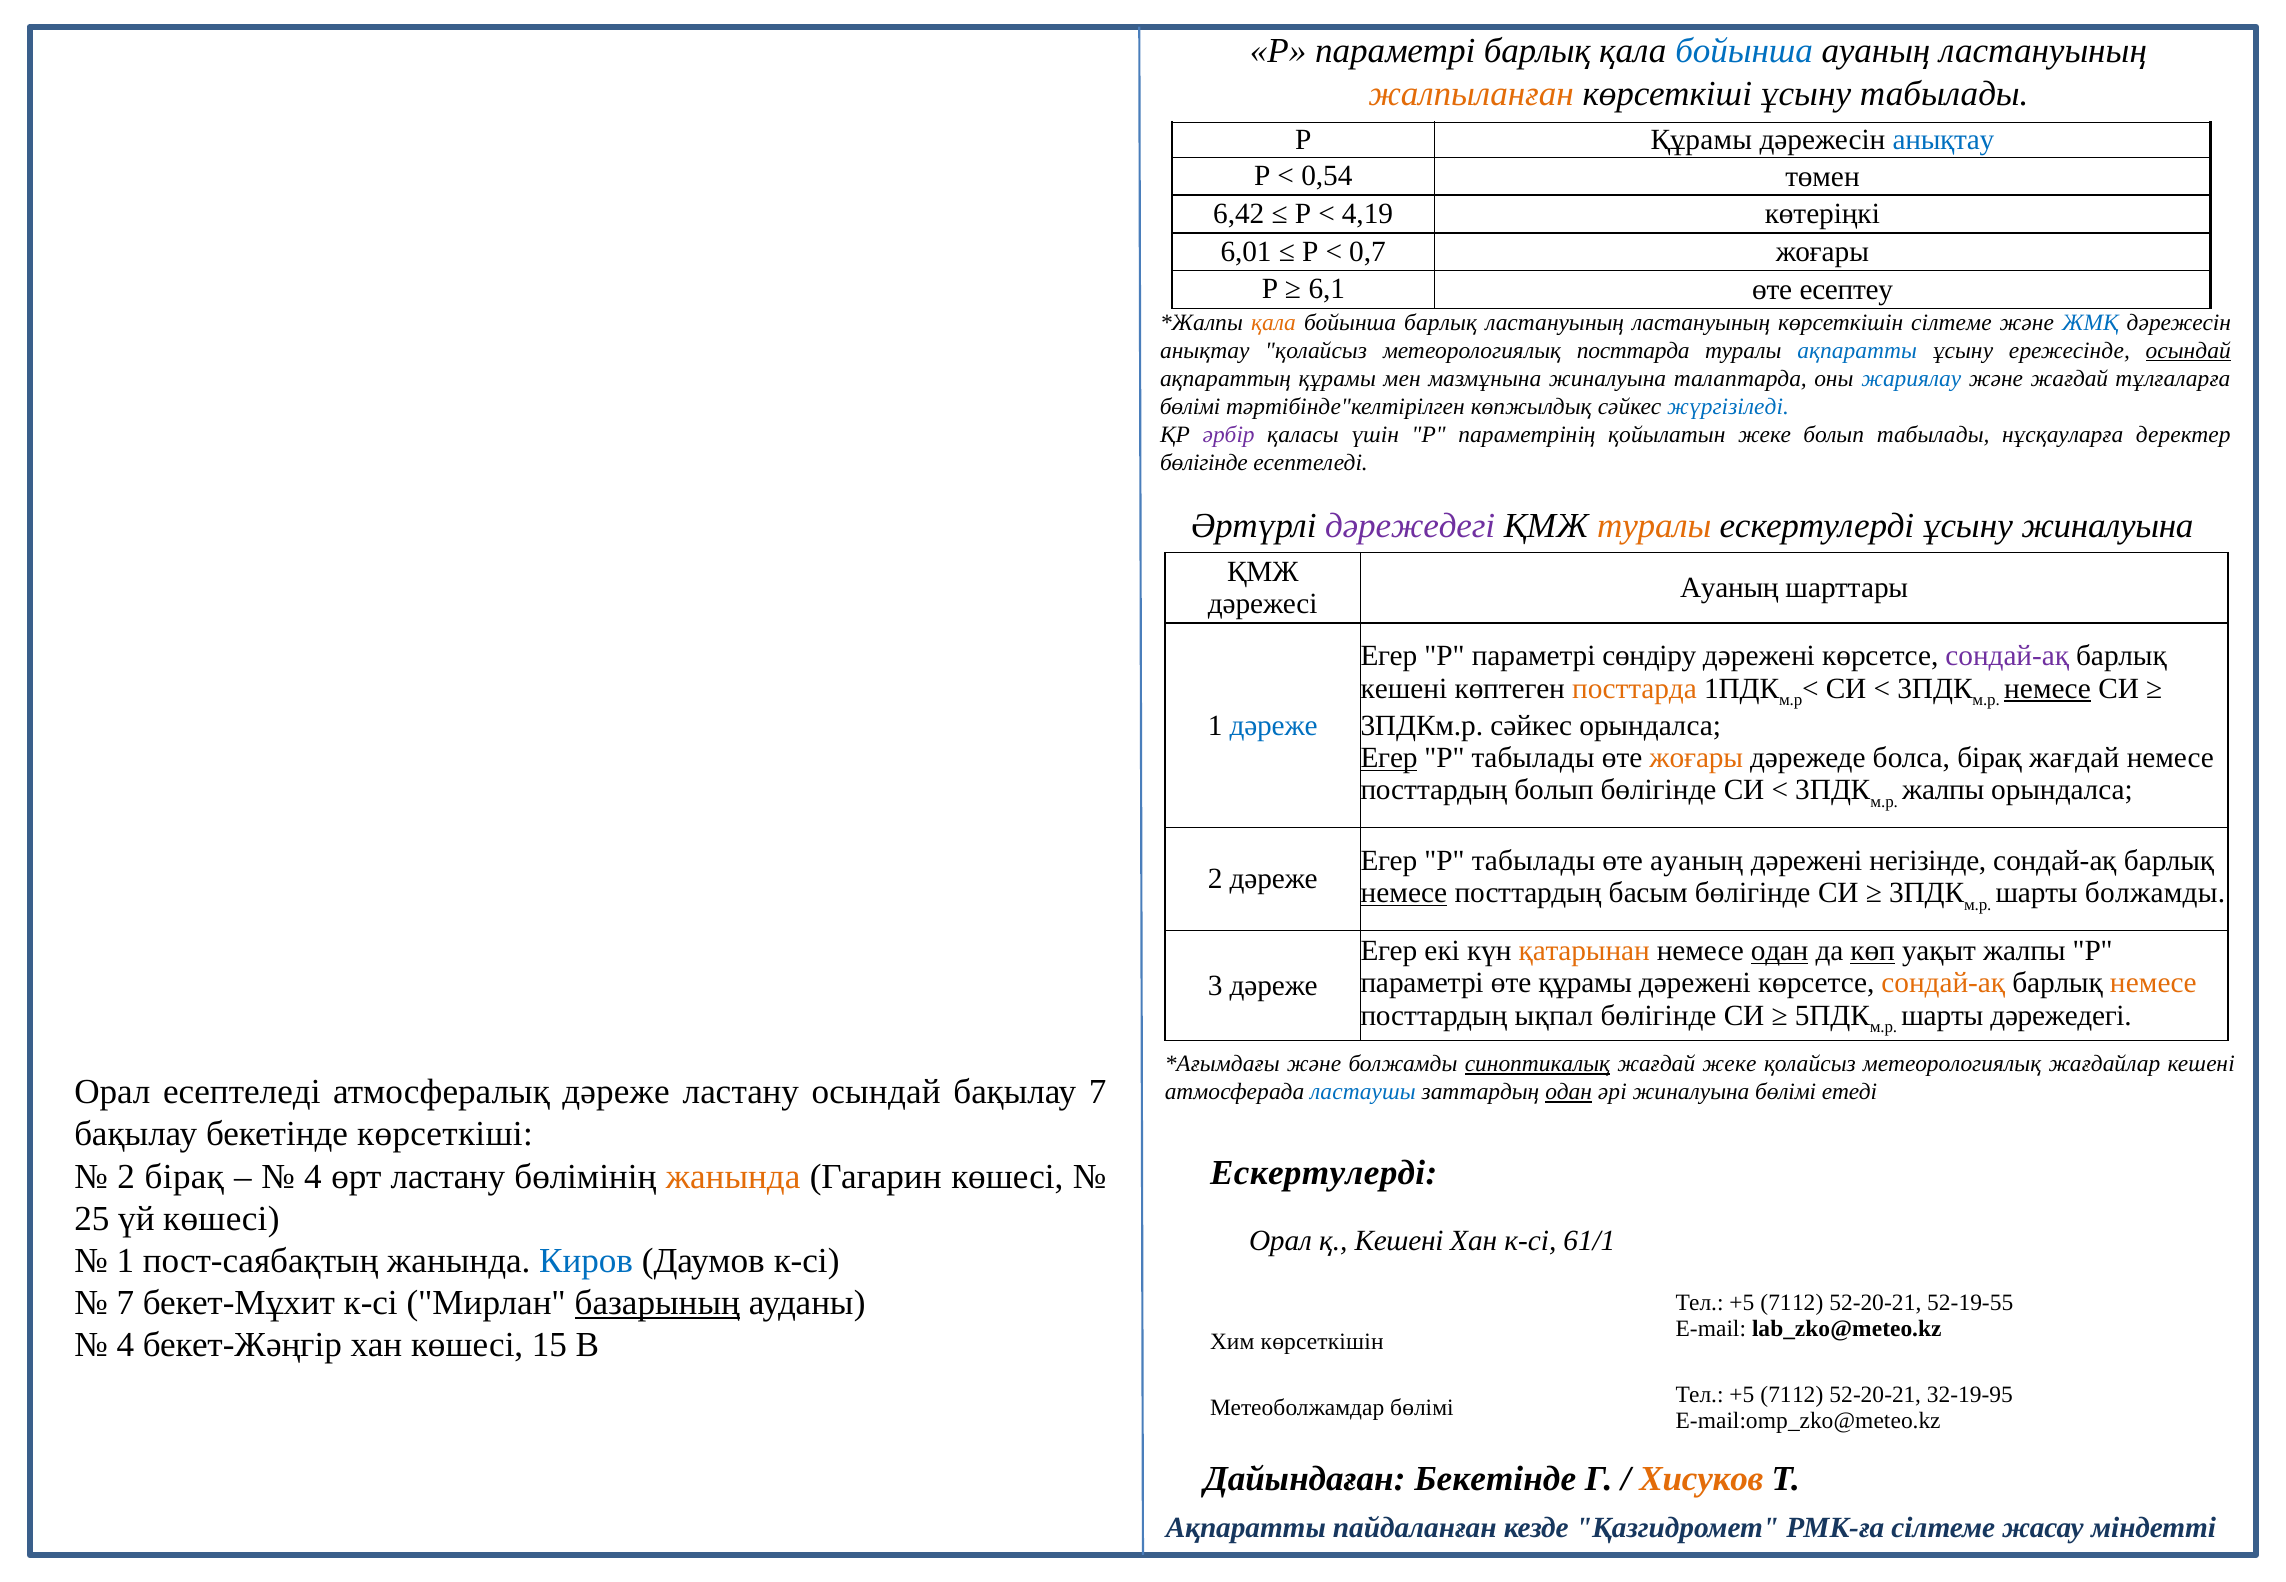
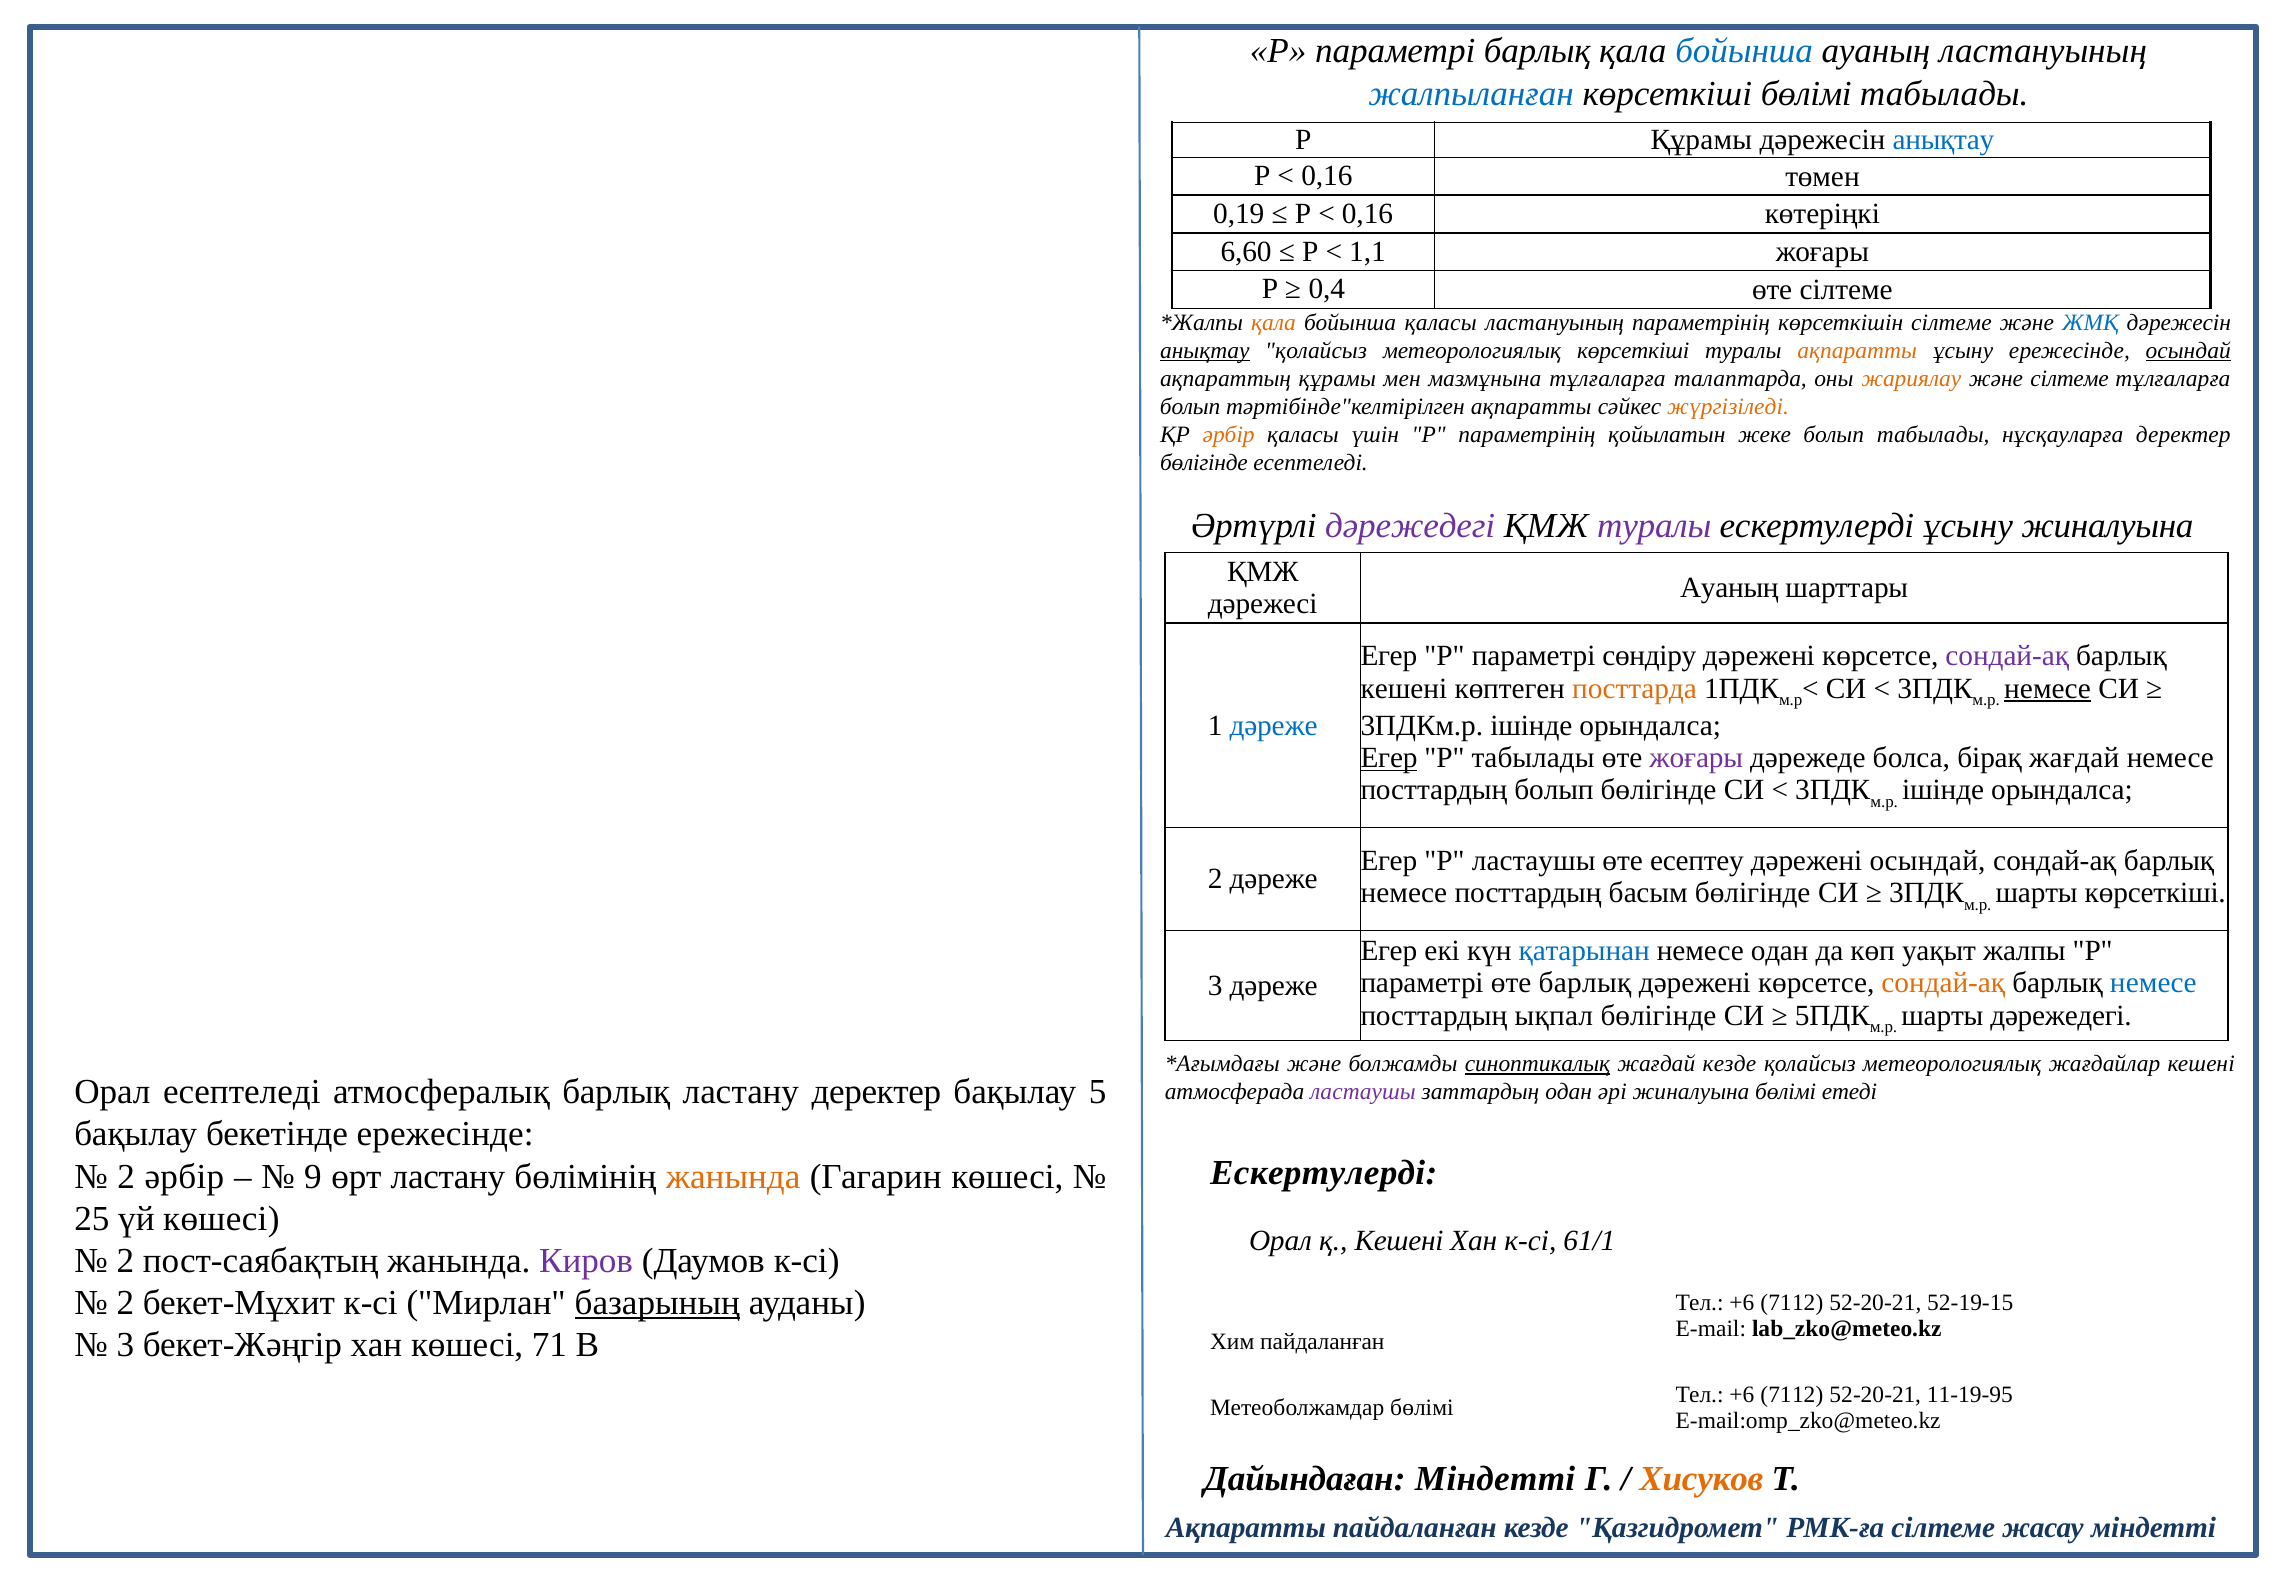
жалпыланған colour: orange -> blue (1471, 94)
көрсеткіші ұсыну: ұсыну -> бөлімі (1806, 94)
0,54: 0,54 -> 0,16 (1327, 176)
6,42: 6,42 -> 0,19 (1239, 214)
4,19: 4,19 -> 0,16 (1367, 214)
6,01: 6,01 -> 6,60 (1246, 252)
0,7: 0,7 -> 1,1 (1368, 252)
6,1: 6,1 -> 0,4 (1327, 289)
өте есептеу: есептеу -> сілтеме (1846, 290)
бойынша барлық: барлық -> қаласы (1441, 323)
ластануының ластануының: ластануының -> параметрінің (1701, 323)
анықтау underline: none -> present (1205, 351)
метеорологиялық посттарда: посттарда -> көрсеткіші (1633, 351)
ақпаратты colour: blue -> orange (1857, 351)
мазмұнына жиналуына: жиналуына -> тұлғаларға (1608, 379)
жариялау colour: blue -> orange (1911, 379)
және жағдай: жағдай -> сілтеме (2070, 379)
бөлімі: бөлімі -> болып (1190, 407)
тәртібінде"келтірілген көпжылдық: көпжылдық -> ақпаратты (1531, 407)
жүргізіледі colour: blue -> orange (1728, 407)
әрбір colour: purple -> orange (1229, 435)
туралы colour: orange -> purple (1654, 526)
3ПДКм.р сәйкес: сәйкес -> ішінде (1531, 726)
жоғары colour: orange -> purple (1696, 758)
жалпы: жалпы -> ішінде (1943, 790)
Р табылады: табылады -> ластаушы (1534, 861)
өте ауаның: ауаның -> есептеу (1697, 861)
дәрежені негізінде: негізінде -> осындай (1928, 861)
немесе underline: present -> none (1404, 893)
шарты болжамды: болжамды -> көрсеткіші (2155, 893)
қатарынан colour: orange -> blue (1584, 951)
одан underline: present -> none (1780, 951)
көп underline: present -> none (1873, 951)
өте құрамы: құрамы -> барлық (1585, 984)
немесе colour: orange -> blue (2153, 984)
жағдай жеке: жеке -> кезде (1729, 1064)
атмосфералық дәреже: дәреже -> барлық (616, 1092)
ластану осындай: осындай -> деректер (876, 1092)
бақылау 7: 7 -> 5 (1098, 1092)
ластаушы colour: blue -> purple (1363, 1092)
одан underline: present -> none (1569, 1092)
бекетінде көрсеткіші: көрсеткіші -> ережесінде (445, 1135)
2 бірақ: бірақ -> әрбір (184, 1177)
4: 4 -> 9 (313, 1177)
1: 1 -> 2 (125, 1261)
Киров colour: blue -> purple (586, 1261)
7: 7 -> 2 (125, 1303)
+5: +5 -> +6 (1742, 1303)
52-19-55: 52-19-55 -> 52-19-15 (1970, 1303)
4: 4 -> 3 (125, 1346)
15: 15 -> 71 (549, 1346)
Хим көрсеткішін: көрсеткішін -> пайдаланған (1322, 1343)
+5: +5 -> +6 (1742, 1395)
32-19-95: 32-19-95 -> 11-19-95 (1970, 1395)
Дайындаған Бекетінде: Бекетінде -> Міндетті (1495, 1480)
